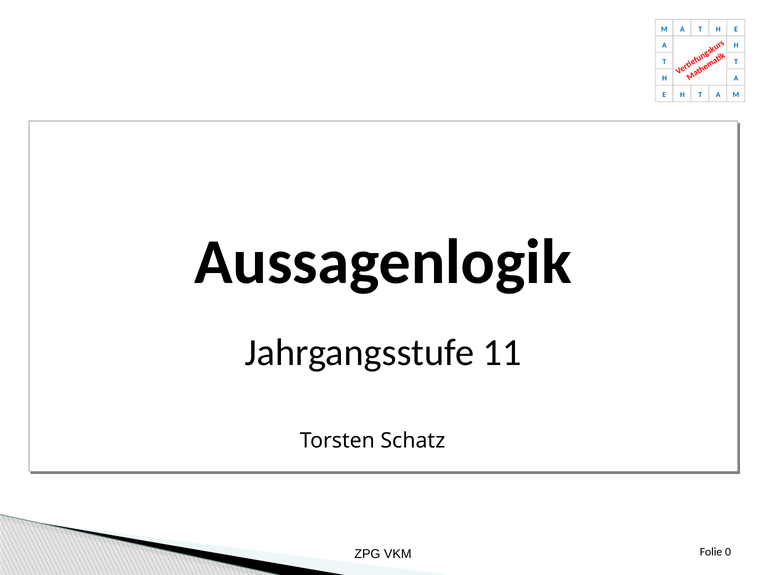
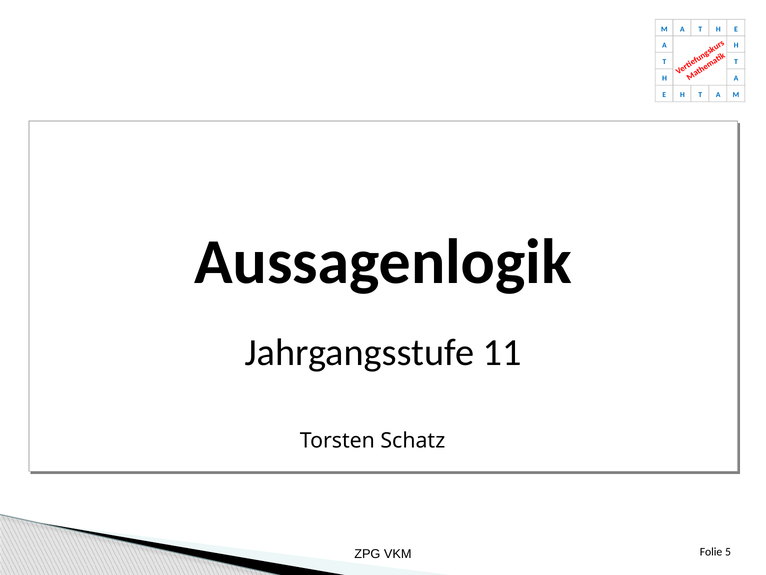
0: 0 -> 5 (728, 552)
